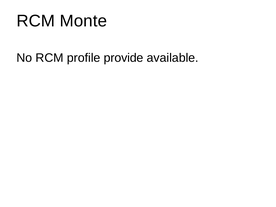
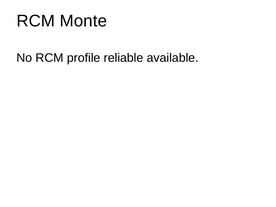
provide: provide -> reliable (124, 58)
